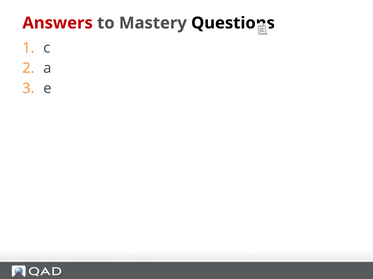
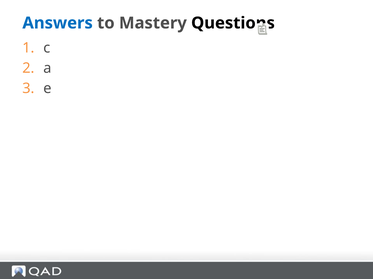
Answers colour: red -> blue (58, 23)
